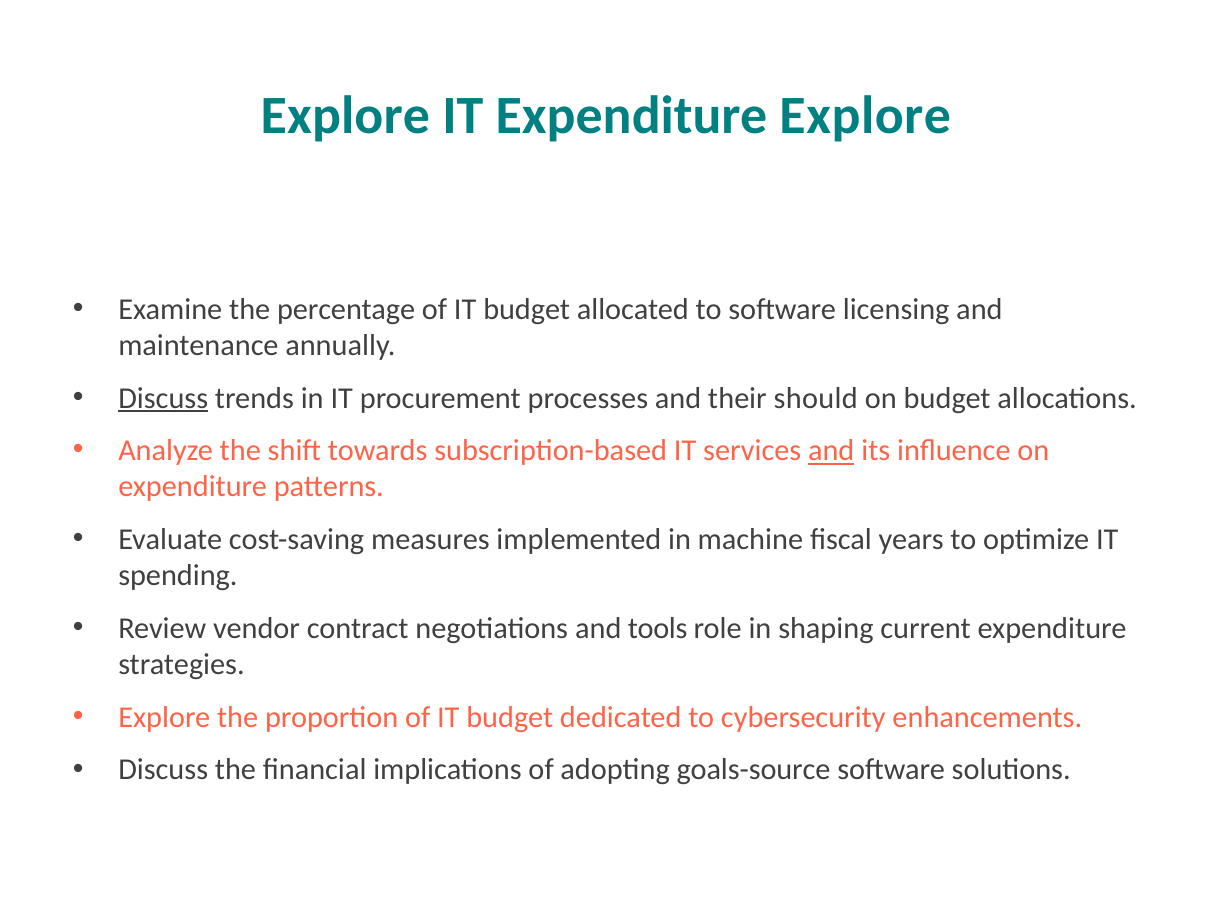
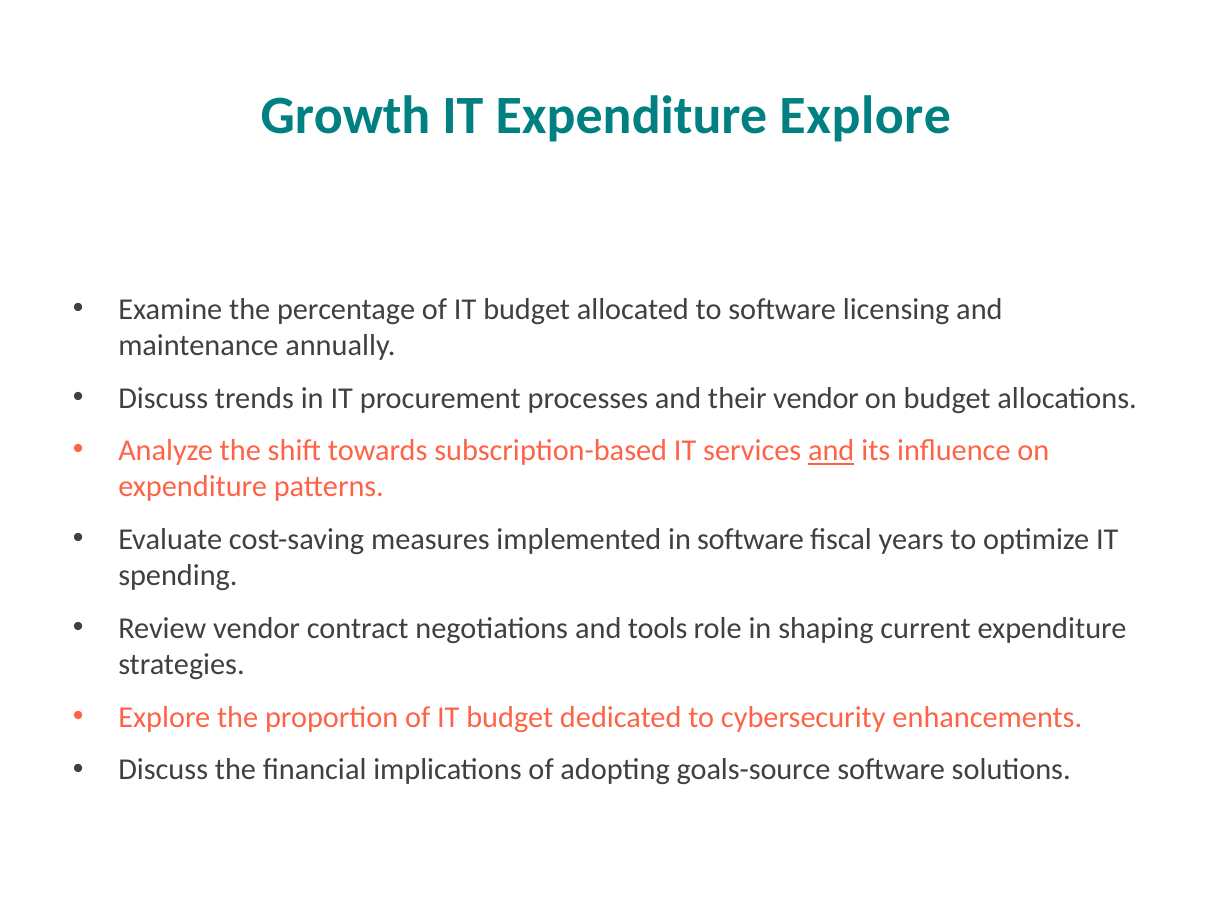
Explore: Explore -> Growth (345, 116)
Discuss underline: present -> none (163, 398)
their should: should -> vendor (816, 398)
in machine: machine -> software (751, 540)
